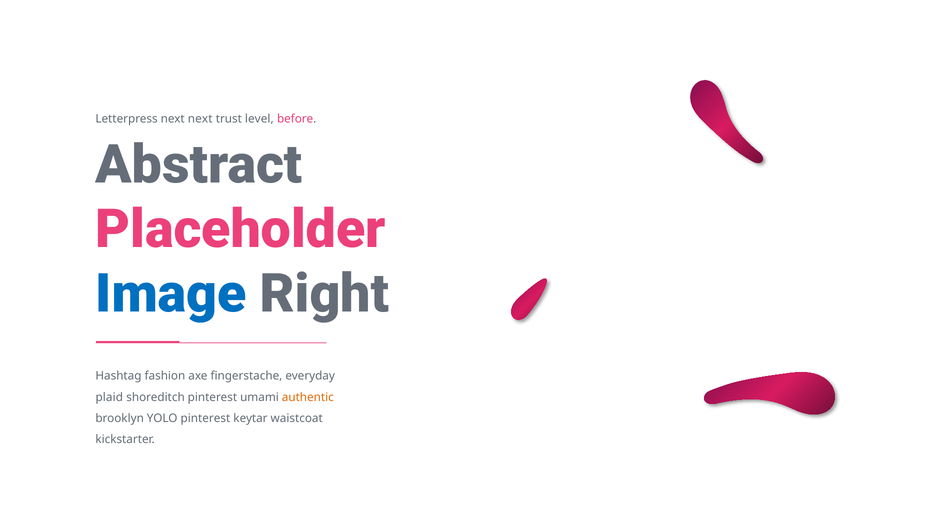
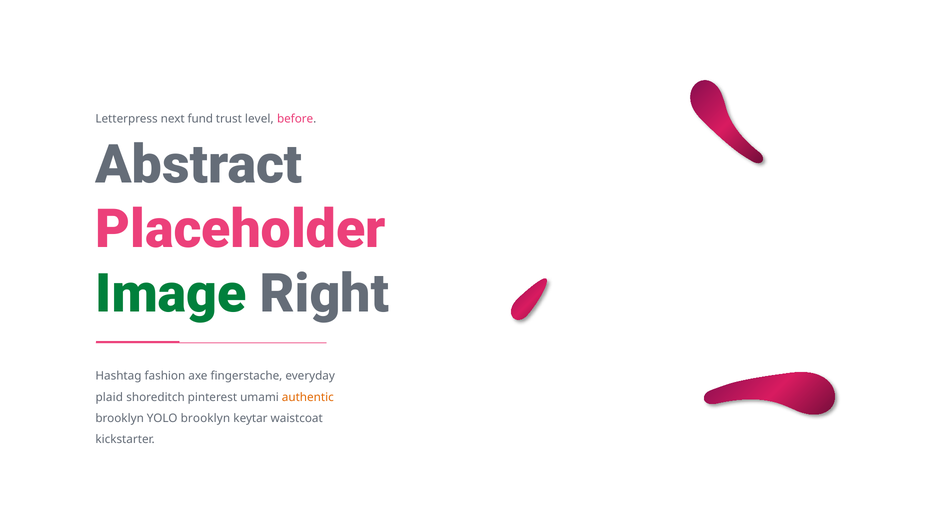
next next: next -> fund (200, 119)
Image colour: blue -> green (171, 294)
YOLO pinterest: pinterest -> brooklyn (205, 418)
